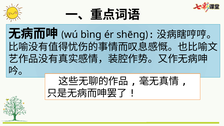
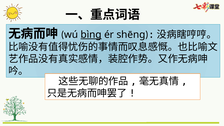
bìng underline: none -> present (91, 35)
